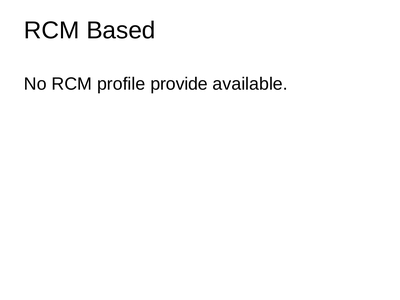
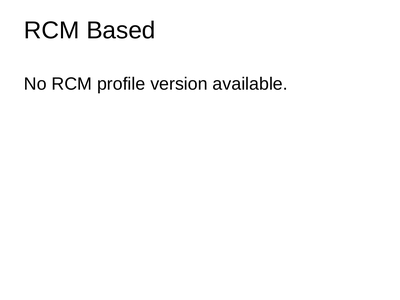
provide: provide -> version (179, 84)
